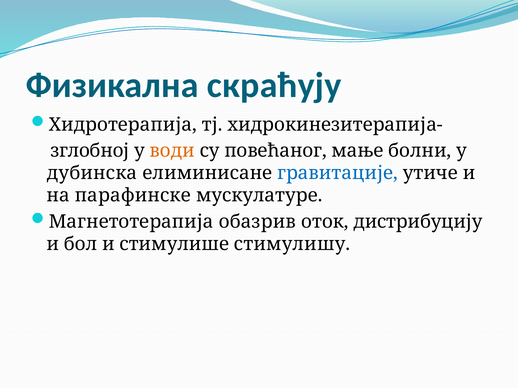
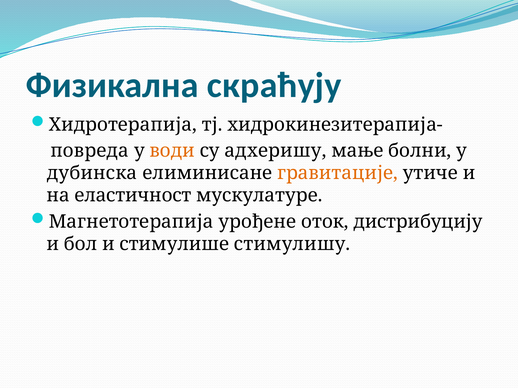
зглобној: зглобној -> повреда (90, 151)
повећаног: повећаног -> адхеришу (275, 151)
гравитације colour: blue -> orange (338, 173)
парафинске: парафинске -> еластичност (133, 196)
обазрив: обазрив -> урођене (257, 222)
